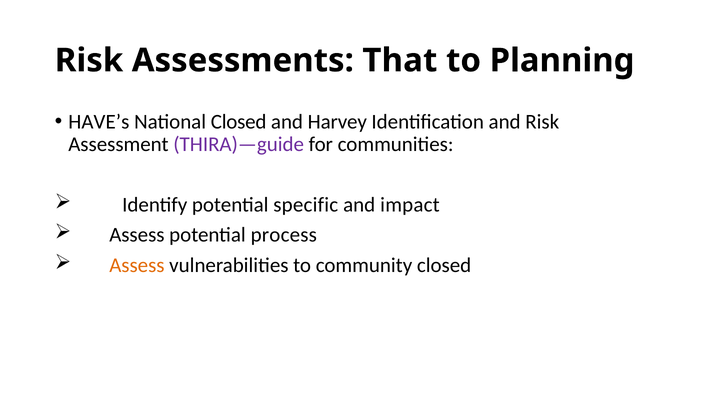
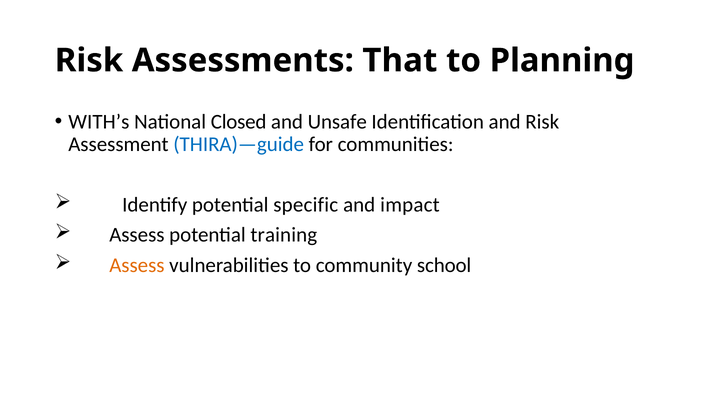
HAVE’s: HAVE’s -> WITH’s (99, 122)
Harvey: Harvey -> Unsafe (337, 122)
THIRA)—guide colour: purple -> blue (239, 144)
process: process -> training (284, 235)
community closed: closed -> school (444, 265)
